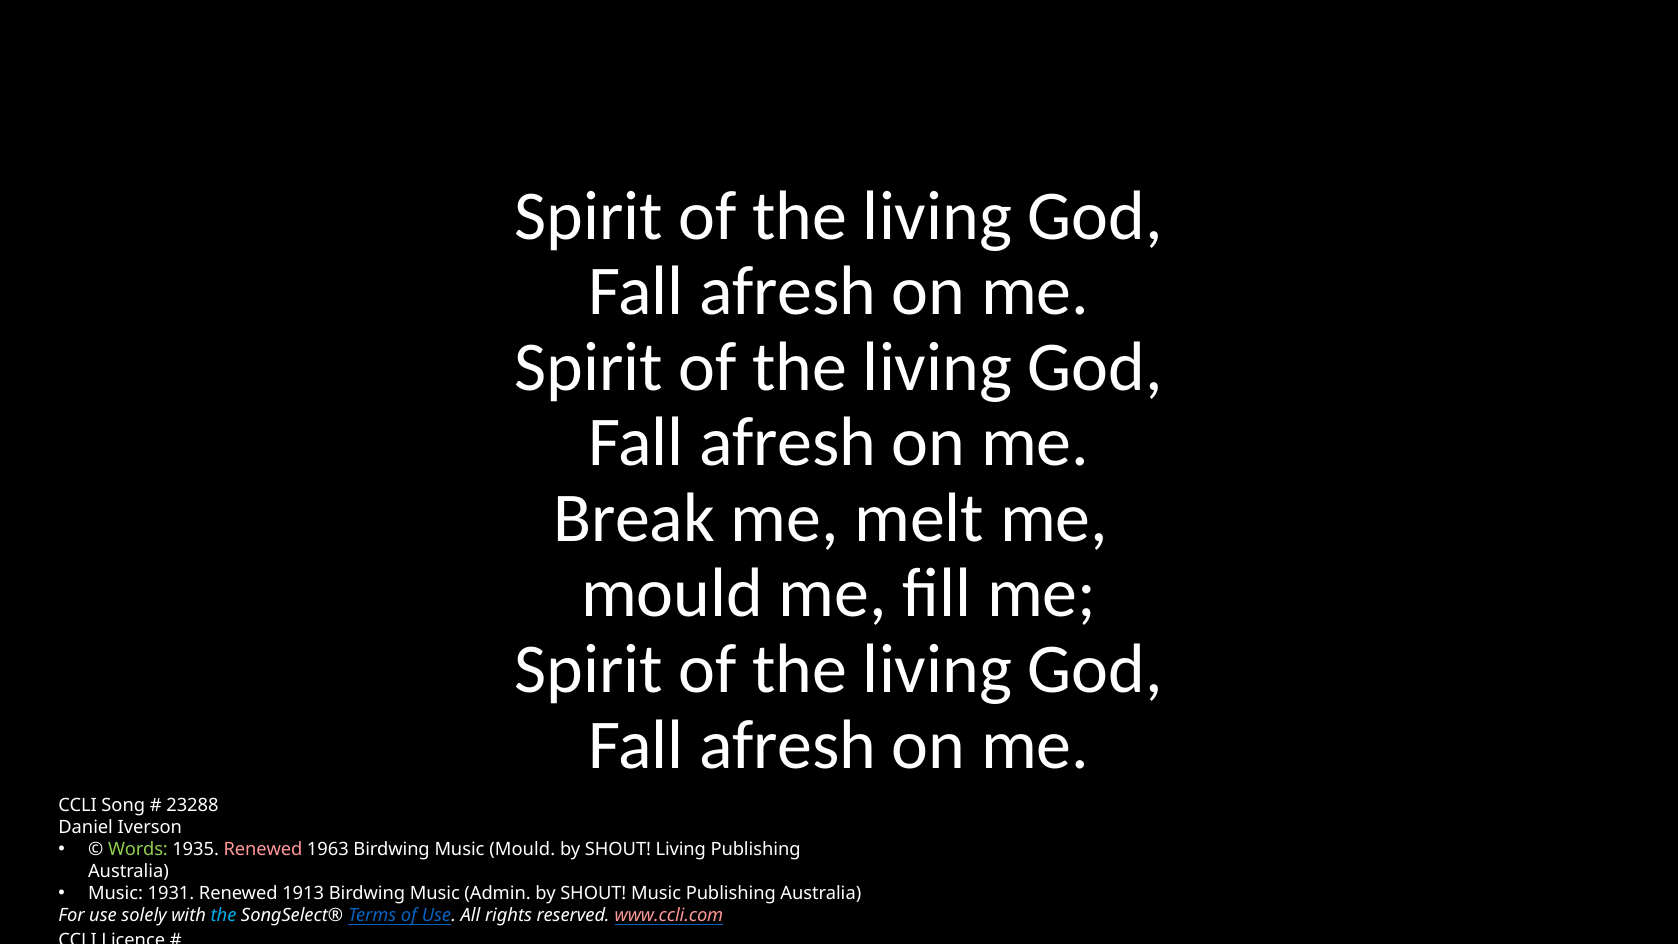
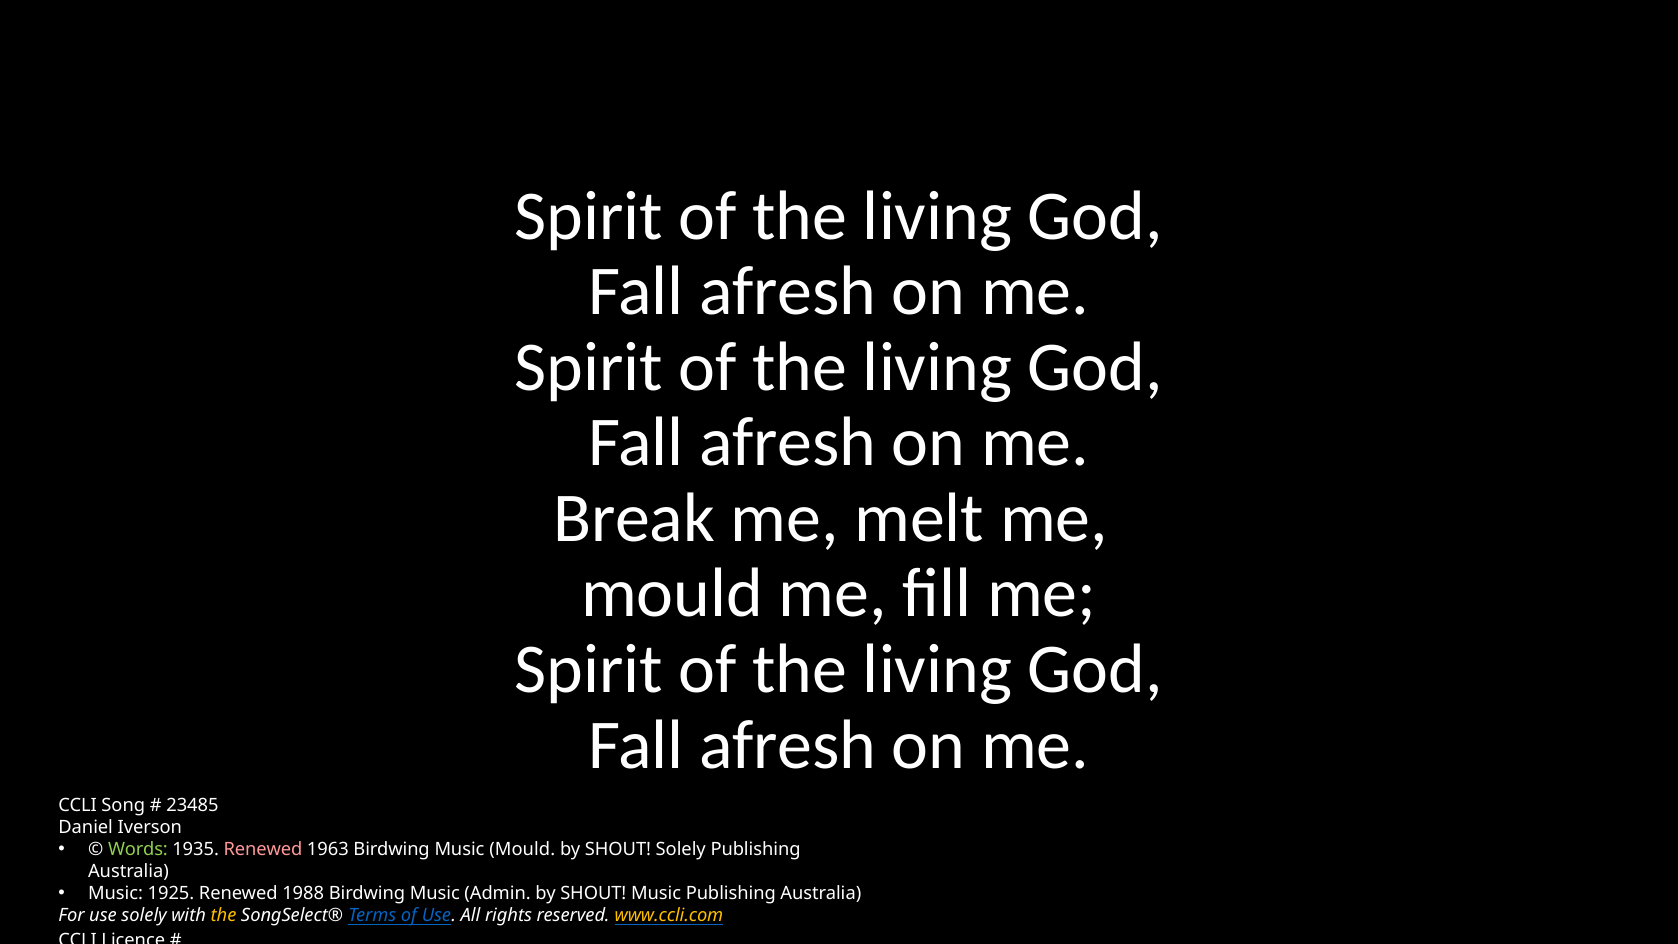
23288: 23288 -> 23485 (192, 805)
SHOUT Living: Living -> Solely (681, 849)
1931: 1931 -> 1925 (171, 893)
1913: 1913 -> 1988 (303, 893)
the colour: light blue -> yellow (224, 915)
www.ccli.com colour: pink -> yellow (669, 915)
